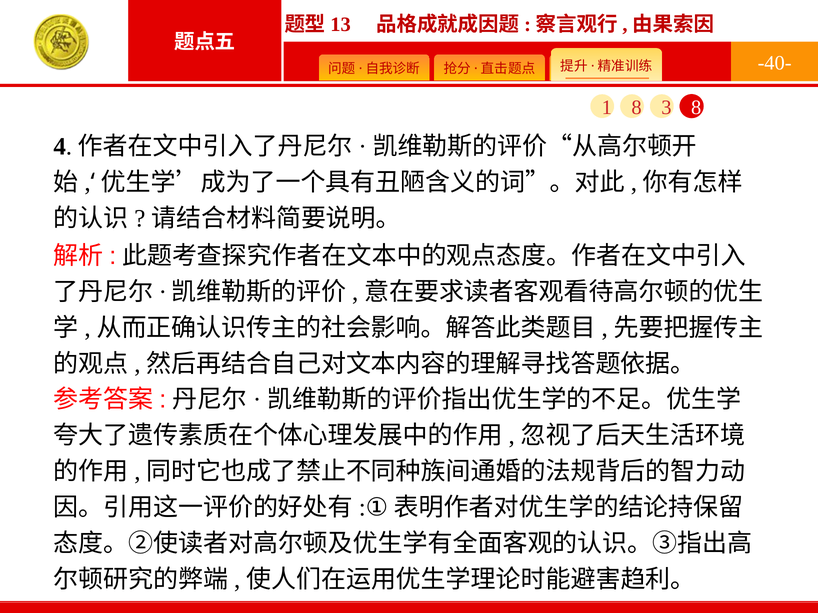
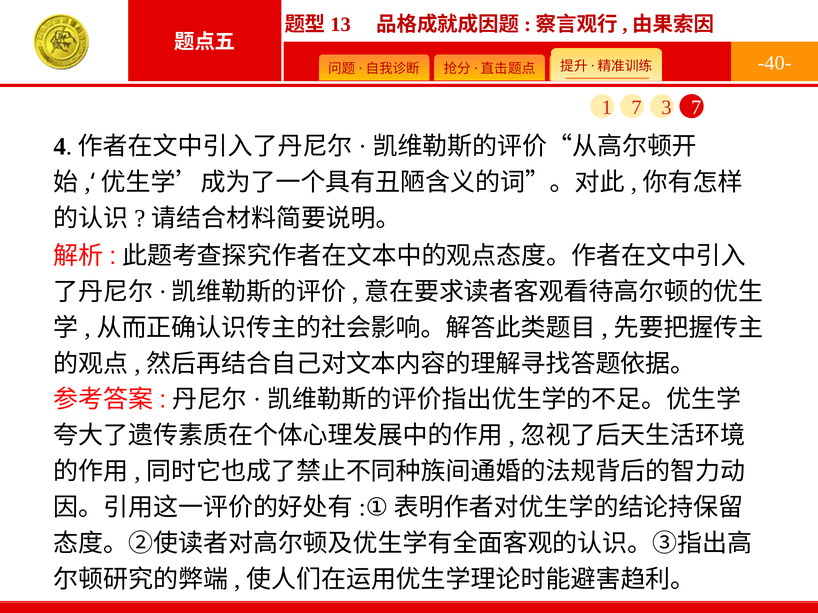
1 8: 8 -> 7 (637, 108)
3 8: 8 -> 7 (696, 108)
